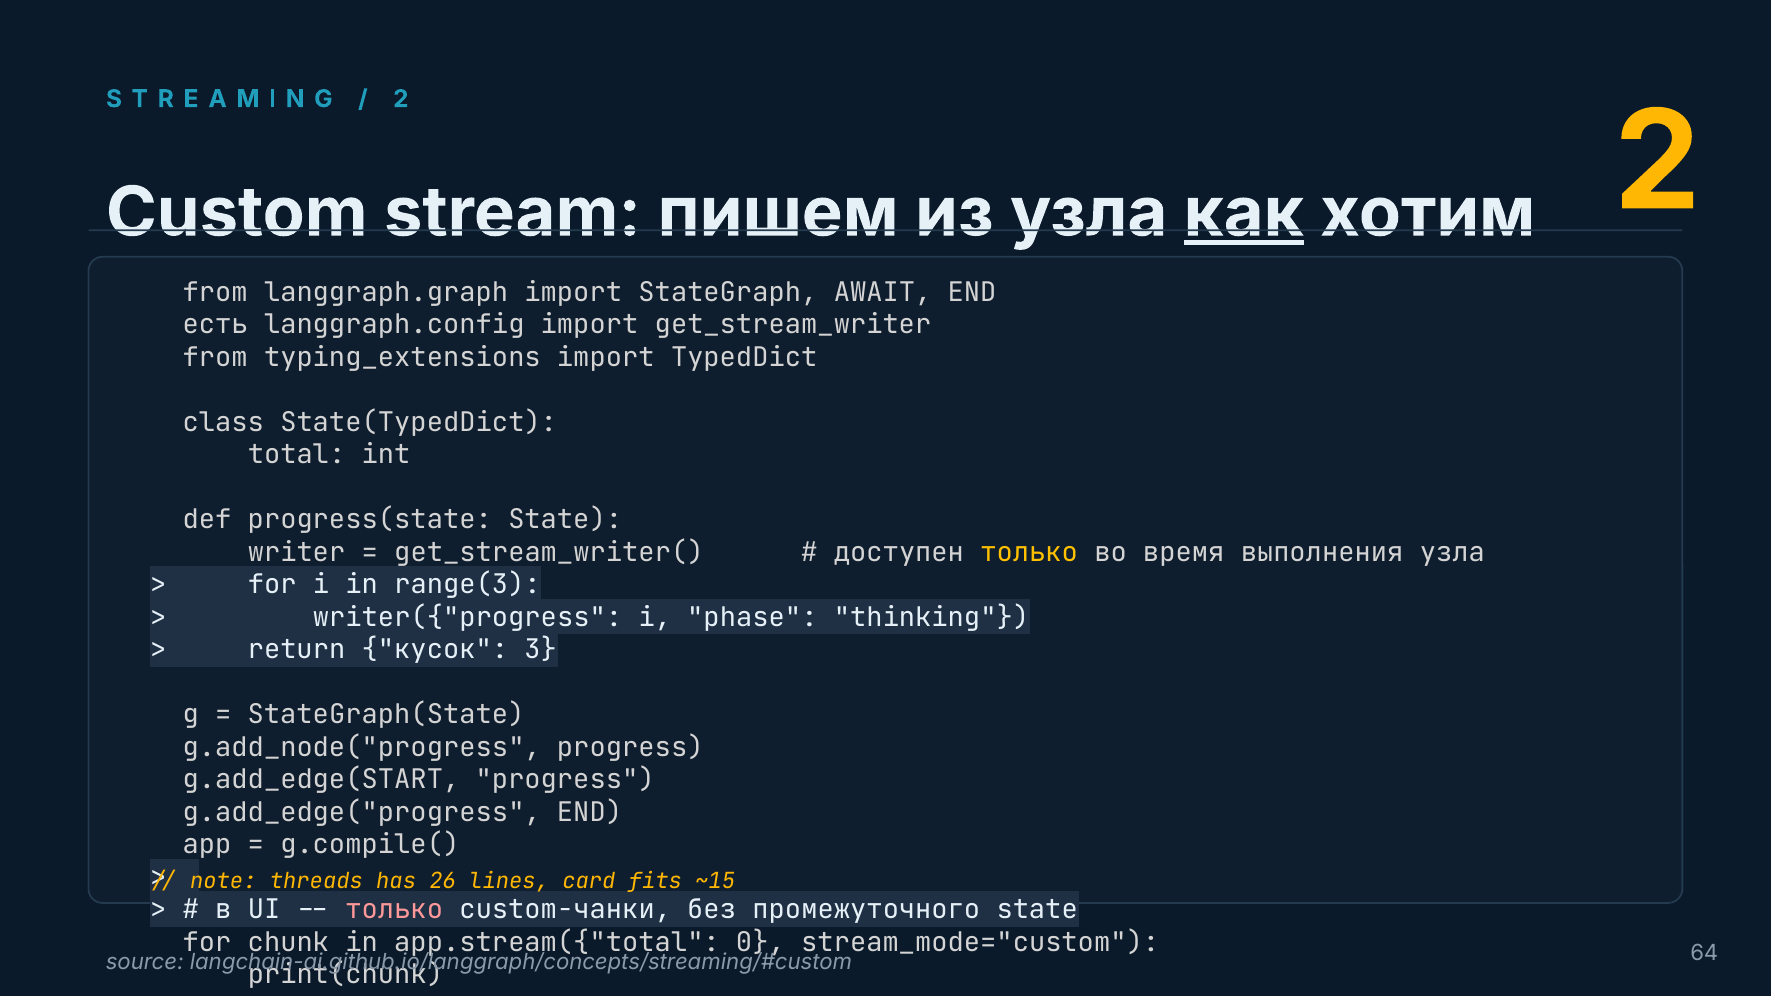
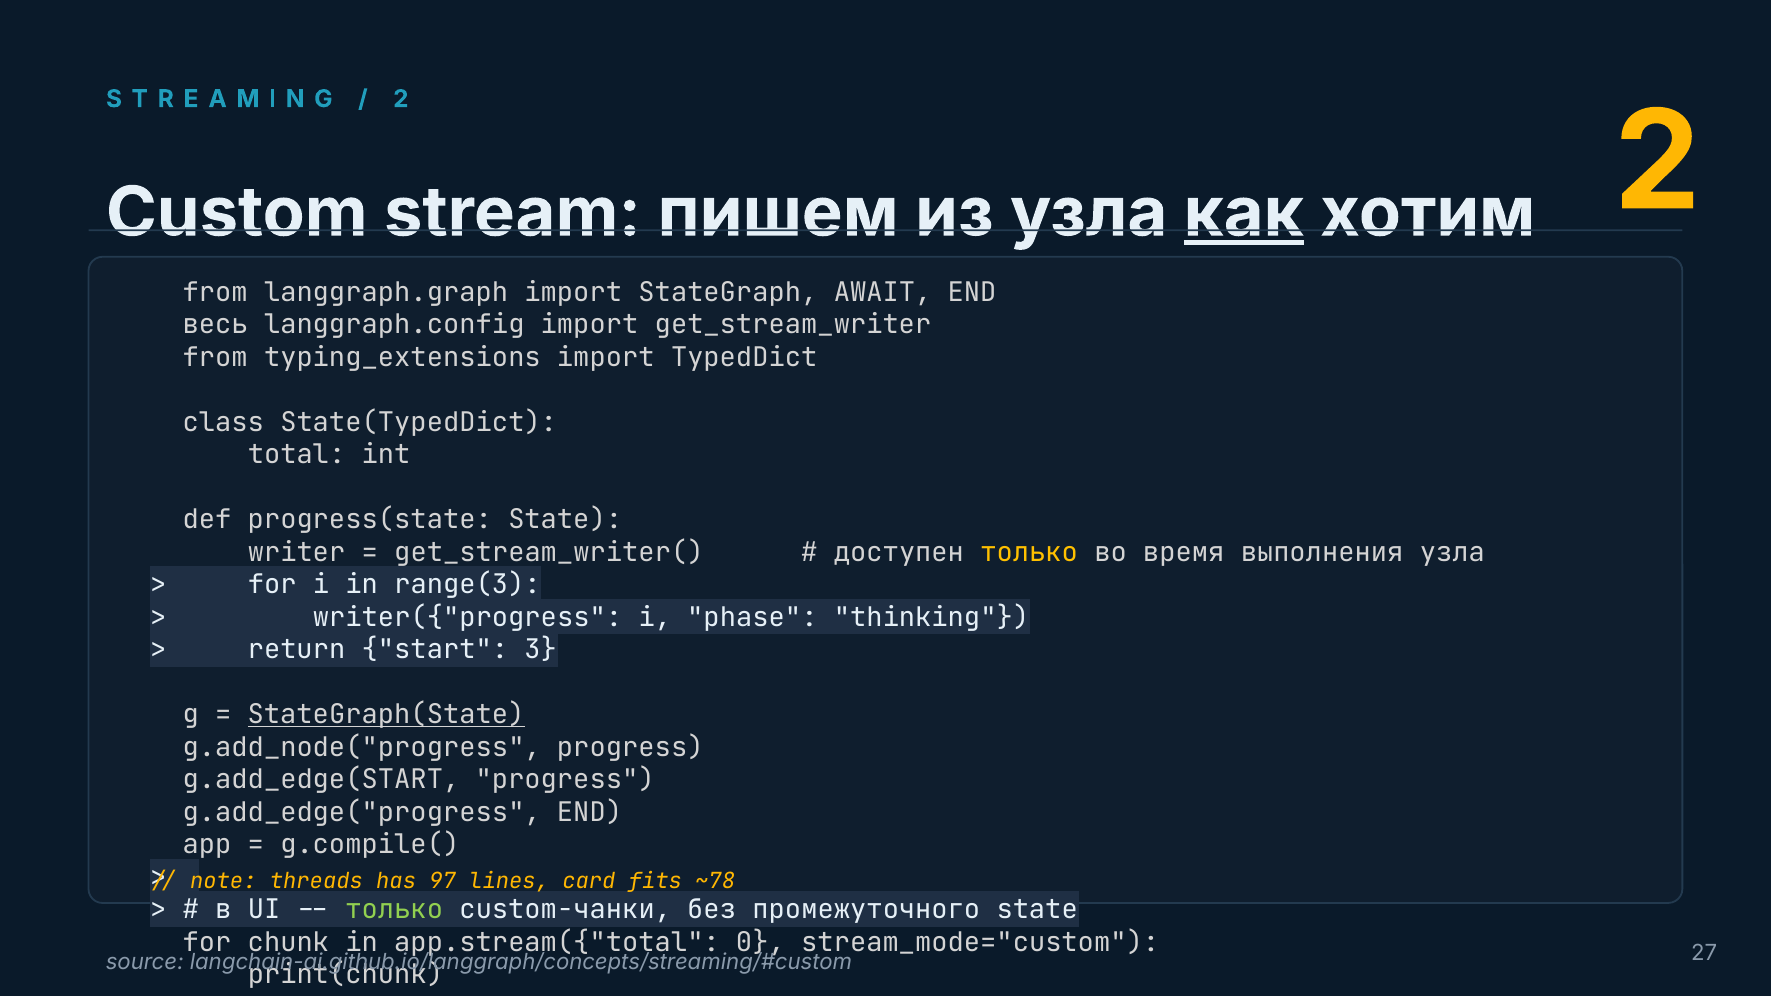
есть: есть -> весь (215, 325)
кусок: кусок -> start (435, 650)
StateGraph(State underline: none -> present (386, 715)
26: 26 -> 97 (443, 882)
~15: ~15 -> ~78 (715, 882)
только colour: pink -> light green (394, 910)
64: 64 -> 27 (1704, 953)
